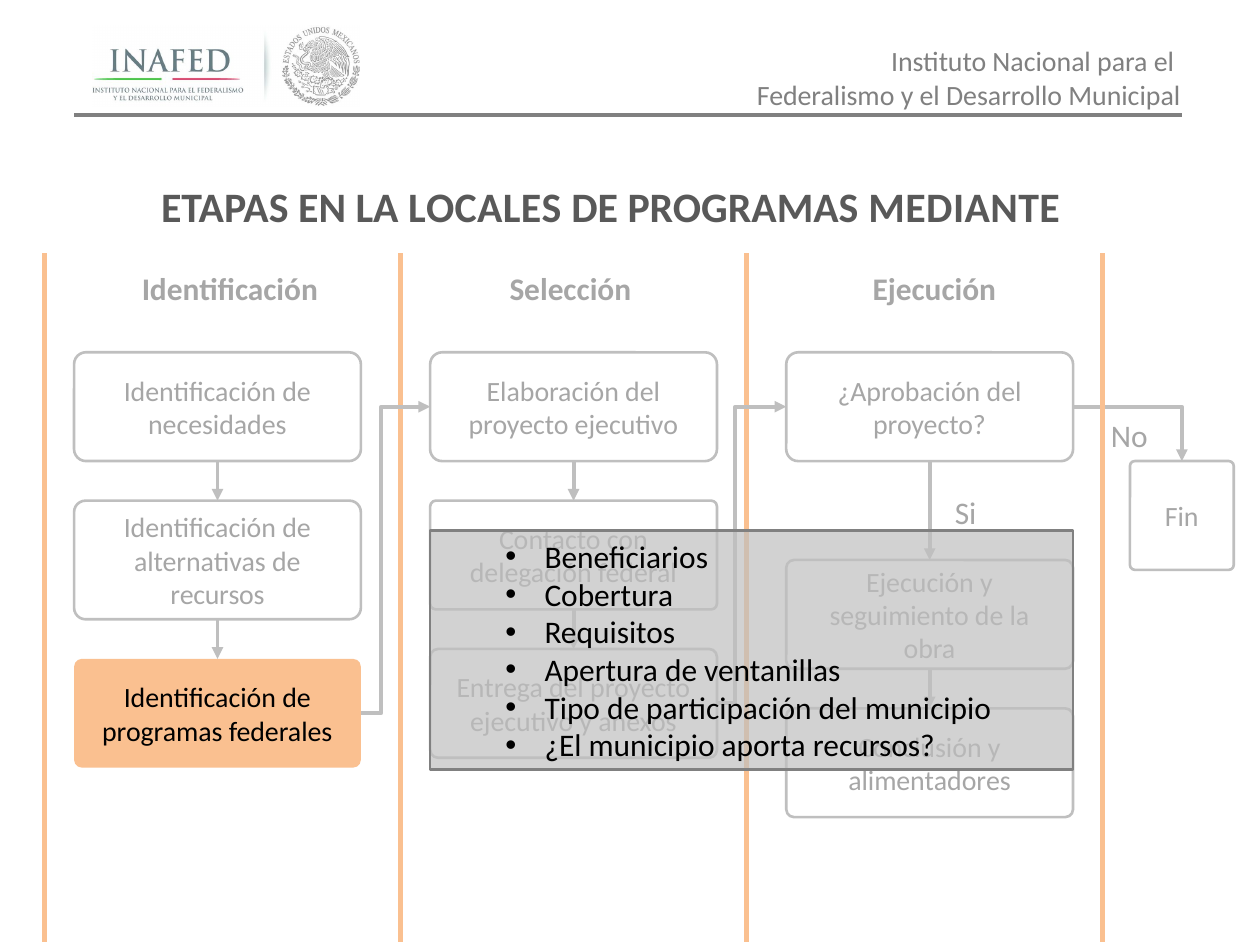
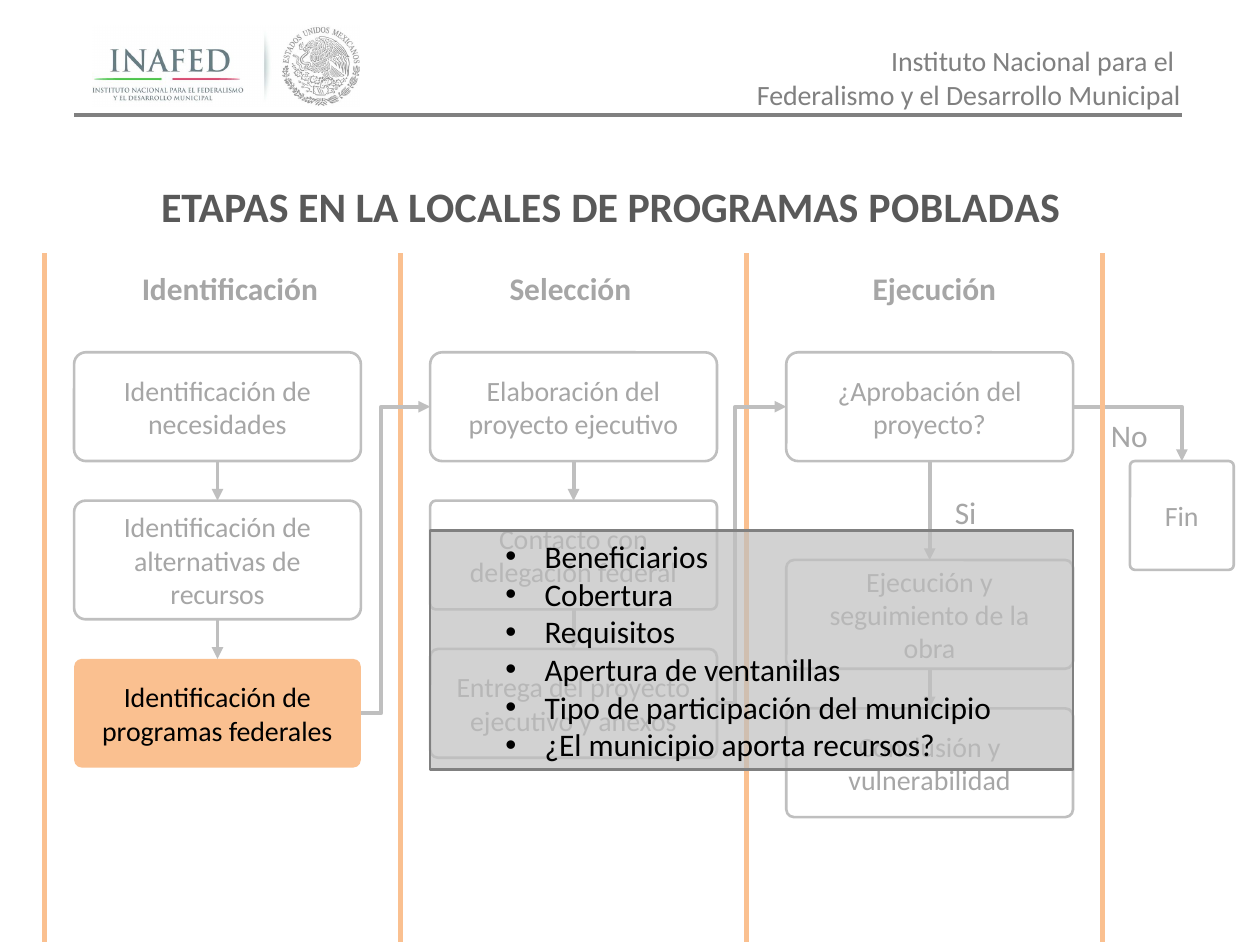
MEDIANTE: MEDIANTE -> POBLADAS (964, 208)
alimentadores: alimentadores -> vulnerabilidad (929, 781)
